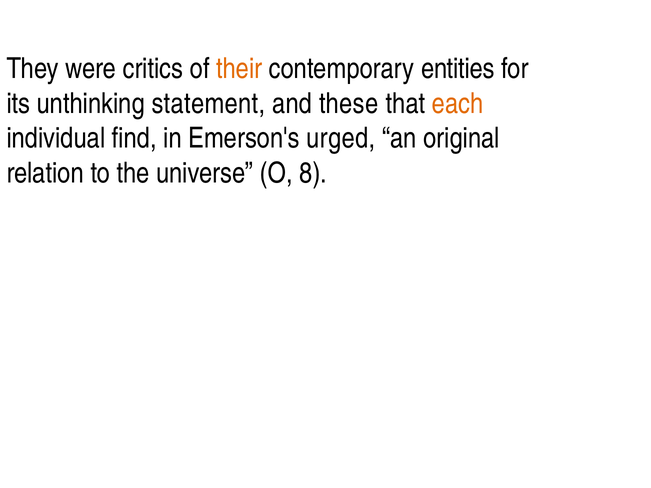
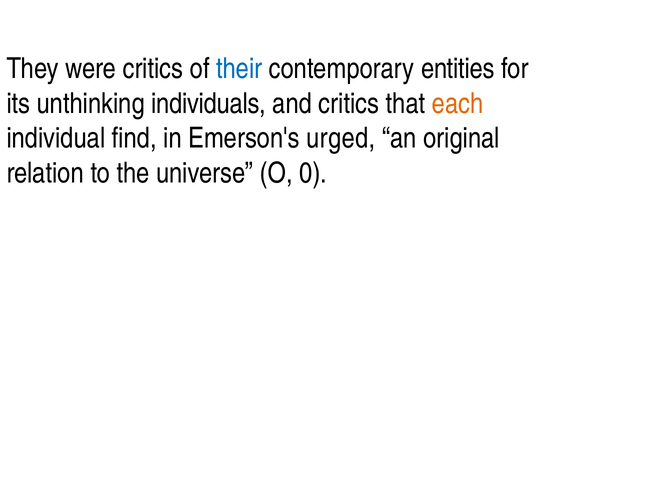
their colour: orange -> blue (239, 69)
statement: statement -> individuals (209, 104)
and these: these -> critics (349, 104)
8: 8 -> 0 (313, 173)
